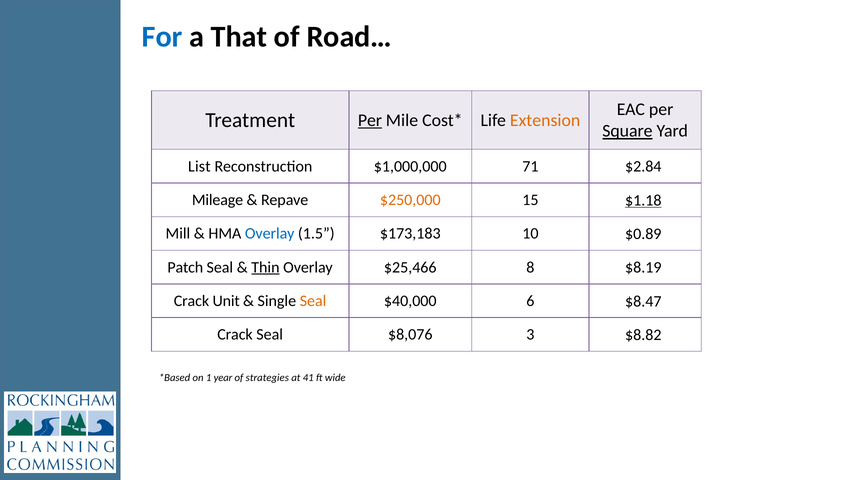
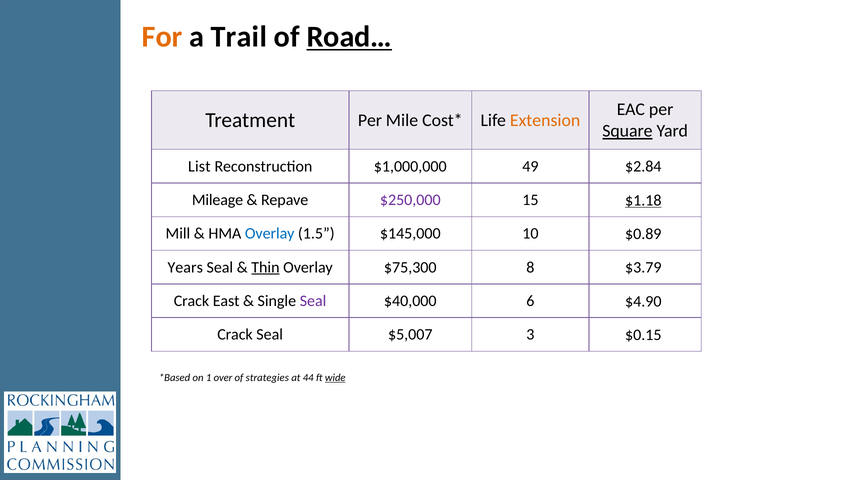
For colour: blue -> orange (162, 37)
That: That -> Trail (239, 37)
Road… underline: none -> present (349, 37)
Per underline: present -> none (370, 120)
71: 71 -> 49 (530, 167)
$250,000 colour: orange -> purple (410, 200)
$173,183: $173,183 -> $145,000 (410, 234)
Patch: Patch -> Years (185, 268)
$25,466: $25,466 -> $75,300 (410, 268)
$8.19: $8.19 -> $3.79 (643, 268)
Unit: Unit -> East (226, 301)
Seal colour: orange -> purple (313, 301)
$8.47: $8.47 -> $4.90 (643, 301)
$8,076: $8,076 -> $5,007 (410, 335)
$8.82: $8.82 -> $0.15 (643, 335)
year: year -> over (223, 378)
41: 41 -> 44 (308, 378)
wide underline: none -> present (335, 378)
